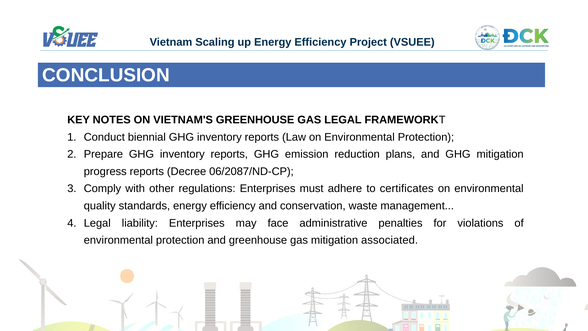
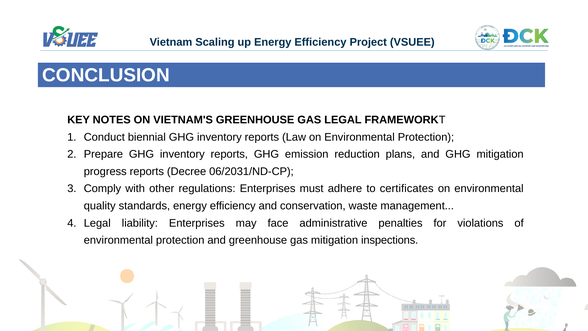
06/2087/ND-CP: 06/2087/ND-CP -> 06/2031/ND-CP (251, 171)
associated: associated -> inspections (390, 240)
